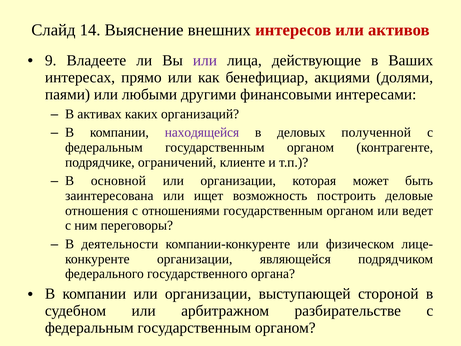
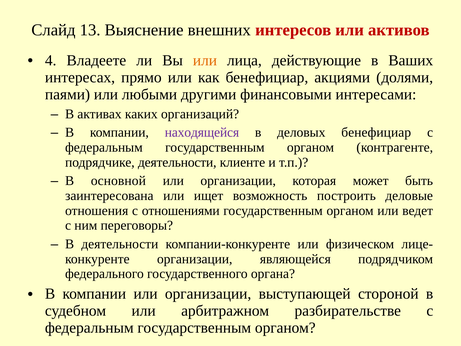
14: 14 -> 13 (90, 30)
9: 9 -> 4 (51, 60)
или colour: purple -> orange (205, 60)
деловых полученной: полученной -> бенефициар (376, 132)
подрядчике ограничений: ограничений -> деятельности (177, 162)
